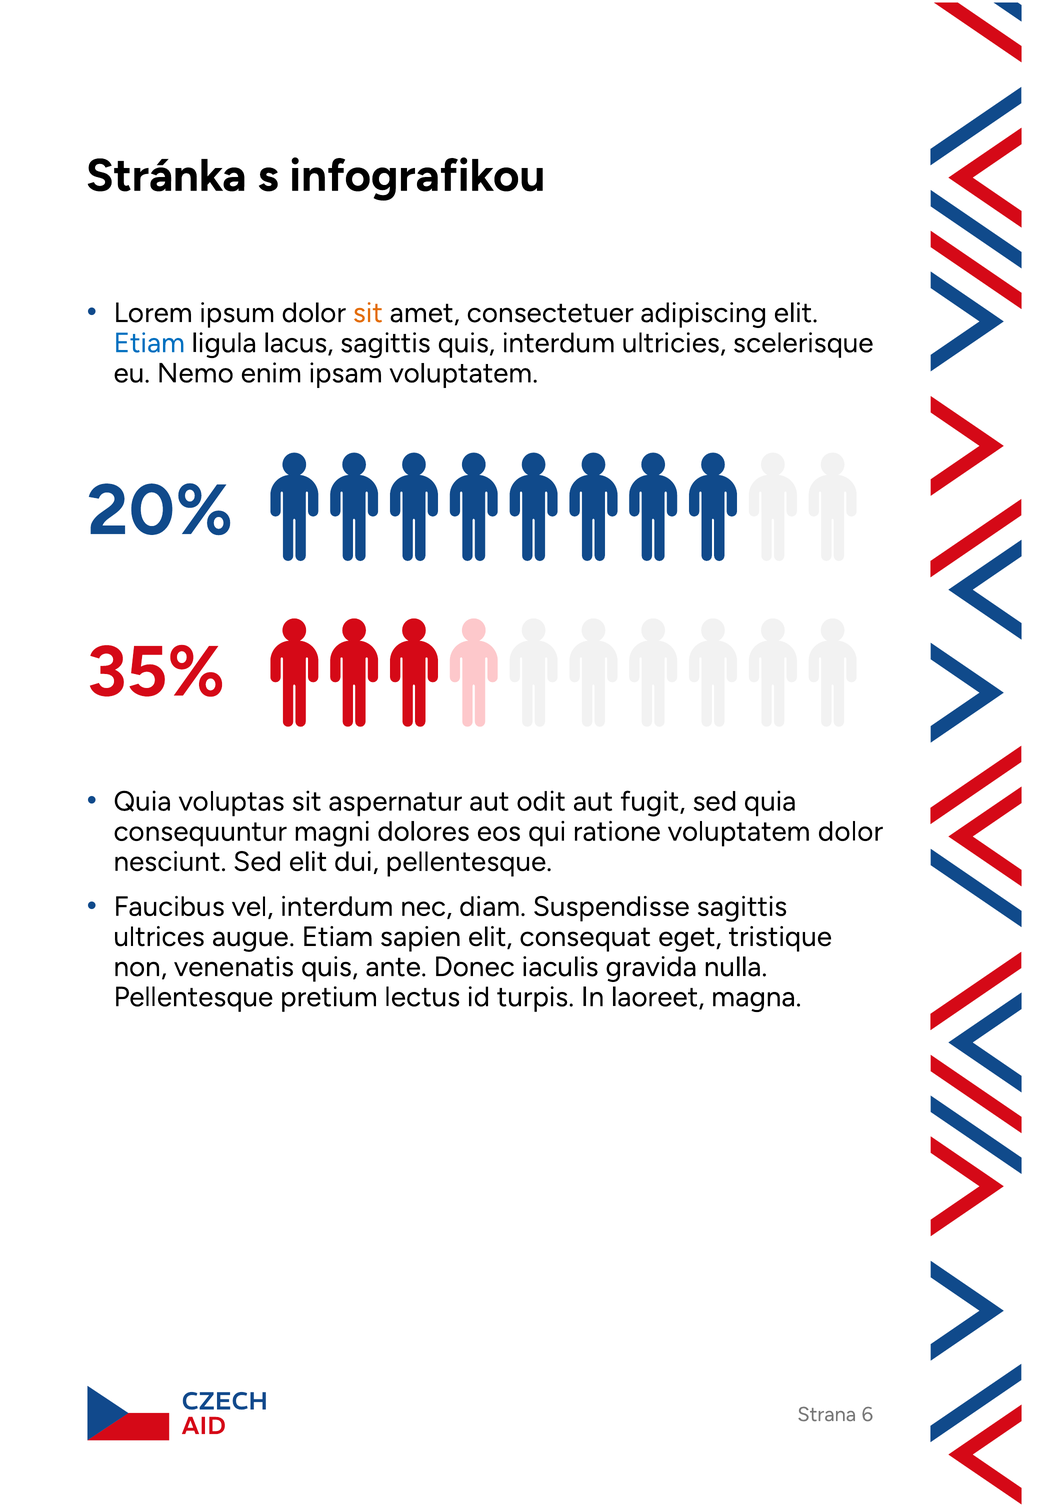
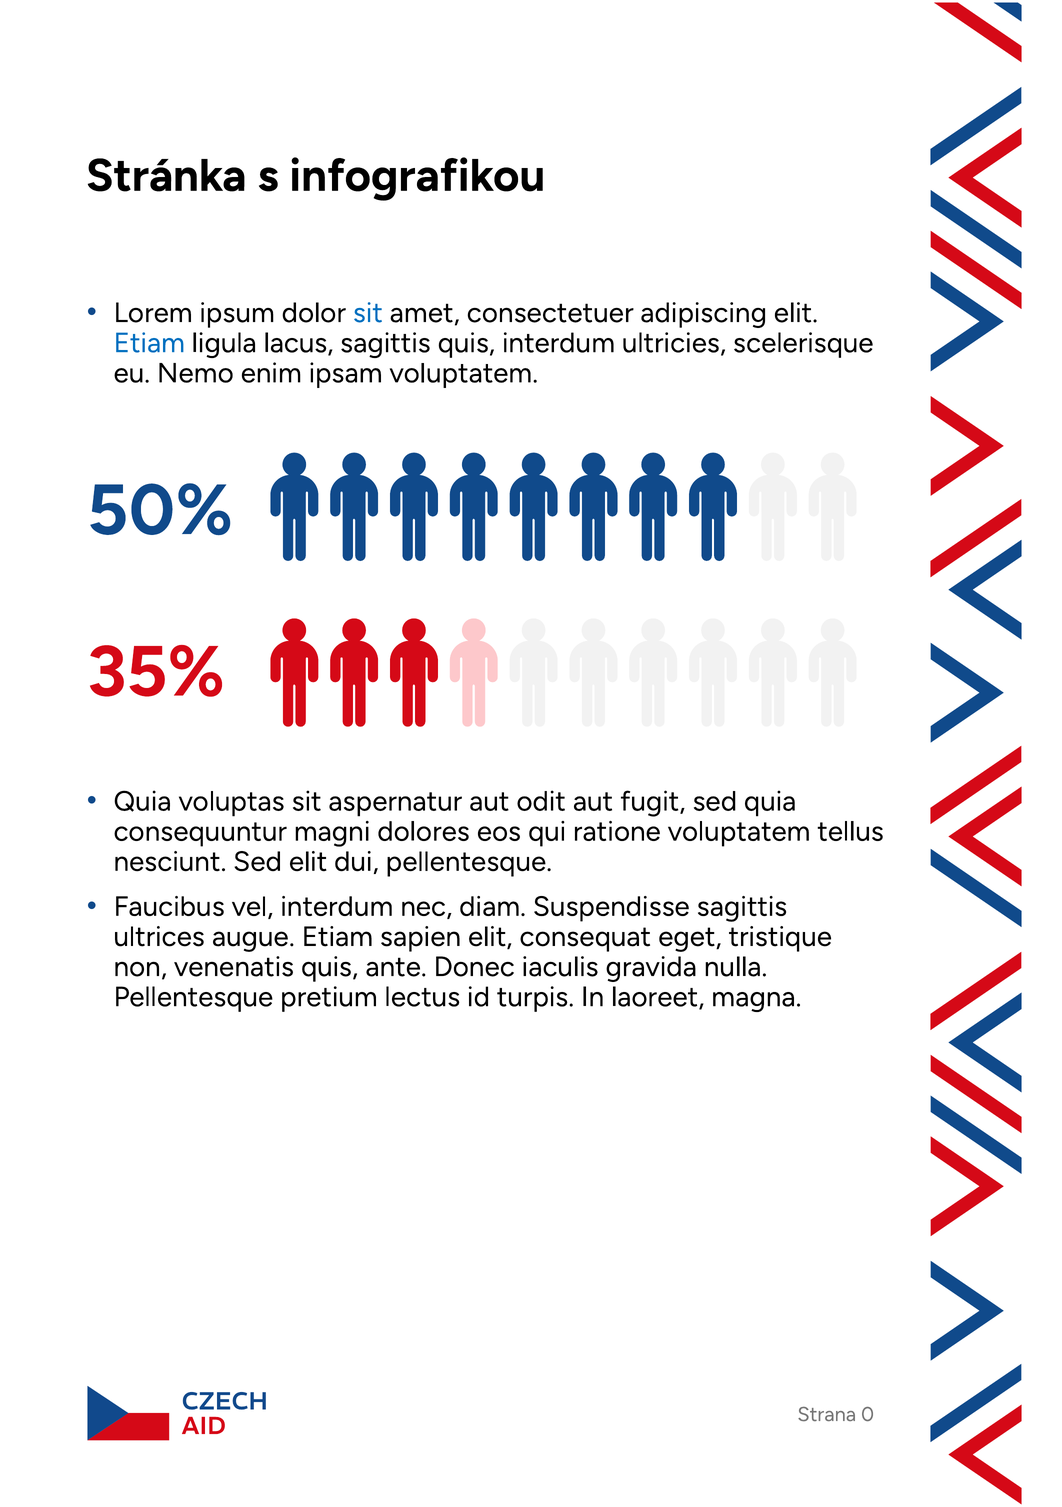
sit colour: orange -> blue (368, 313)
20%: 20% -> 50% (160, 511)
voluptatem dolor: dolor -> tellus (851, 832)
6: 6 -> 0 (868, 1414)
